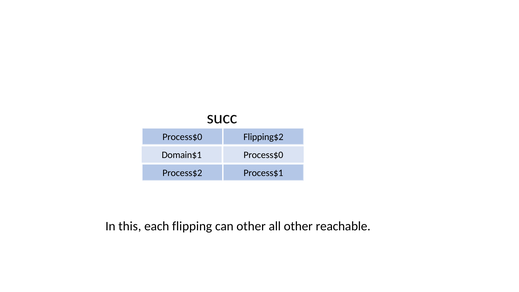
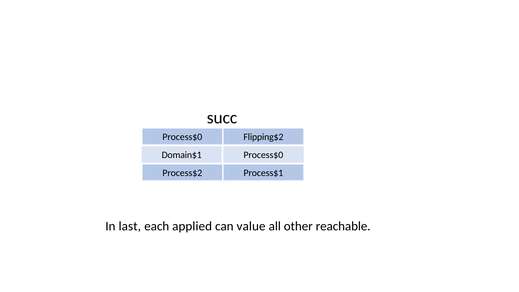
this: this -> last (130, 226)
flipping: flipping -> applied (192, 226)
can other: other -> value (251, 226)
